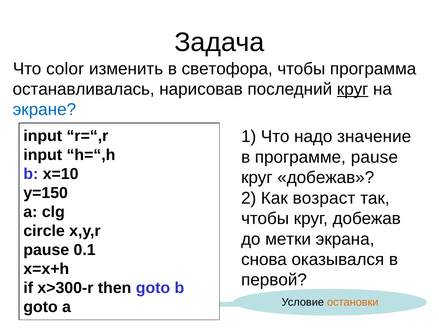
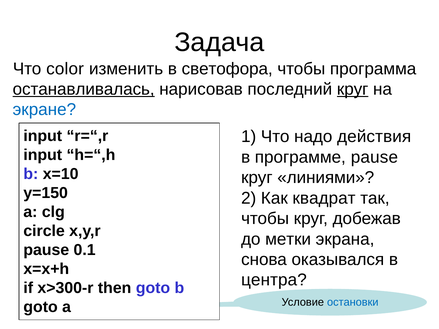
останавливалась underline: none -> present (84, 89)
значение: значение -> действия (374, 137)
добежав: добежав -> линиями (326, 178)
возраст: возраст -> квадрат (324, 198)
первой: первой -> центра (274, 280)
остановки colour: orange -> blue (353, 303)
